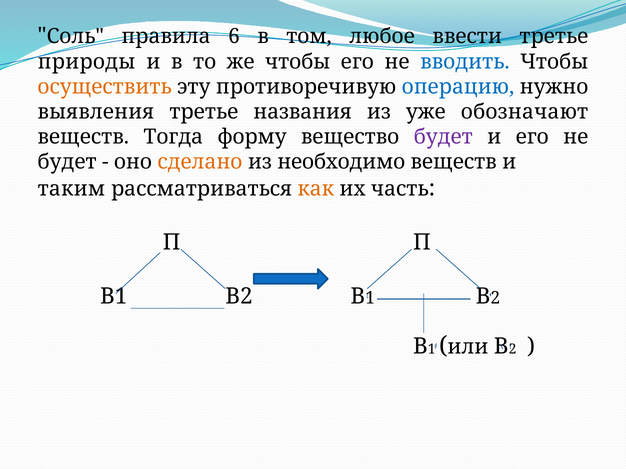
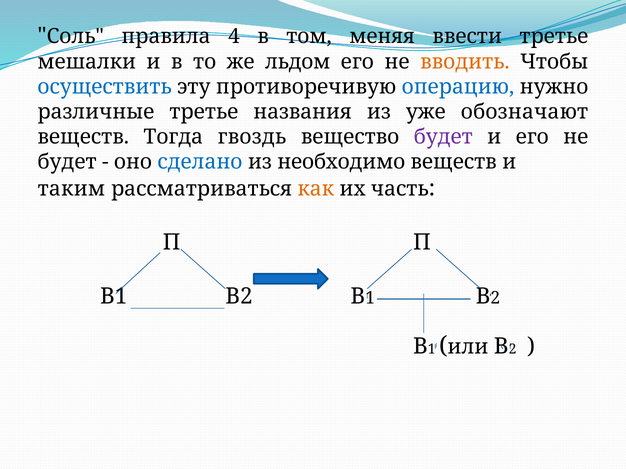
6: 6 -> 4 (234, 37)
любое: любое -> меняя (382, 37)
природы: природы -> мешалки (87, 62)
же чтобы: чтобы -> льдом (298, 62)
вводить colour: blue -> orange (465, 62)
осуществить colour: orange -> blue (105, 87)
выявления: выявления -> различные (96, 112)
форму: форму -> гвоздь (252, 137)
сделано colour: orange -> blue (200, 162)
